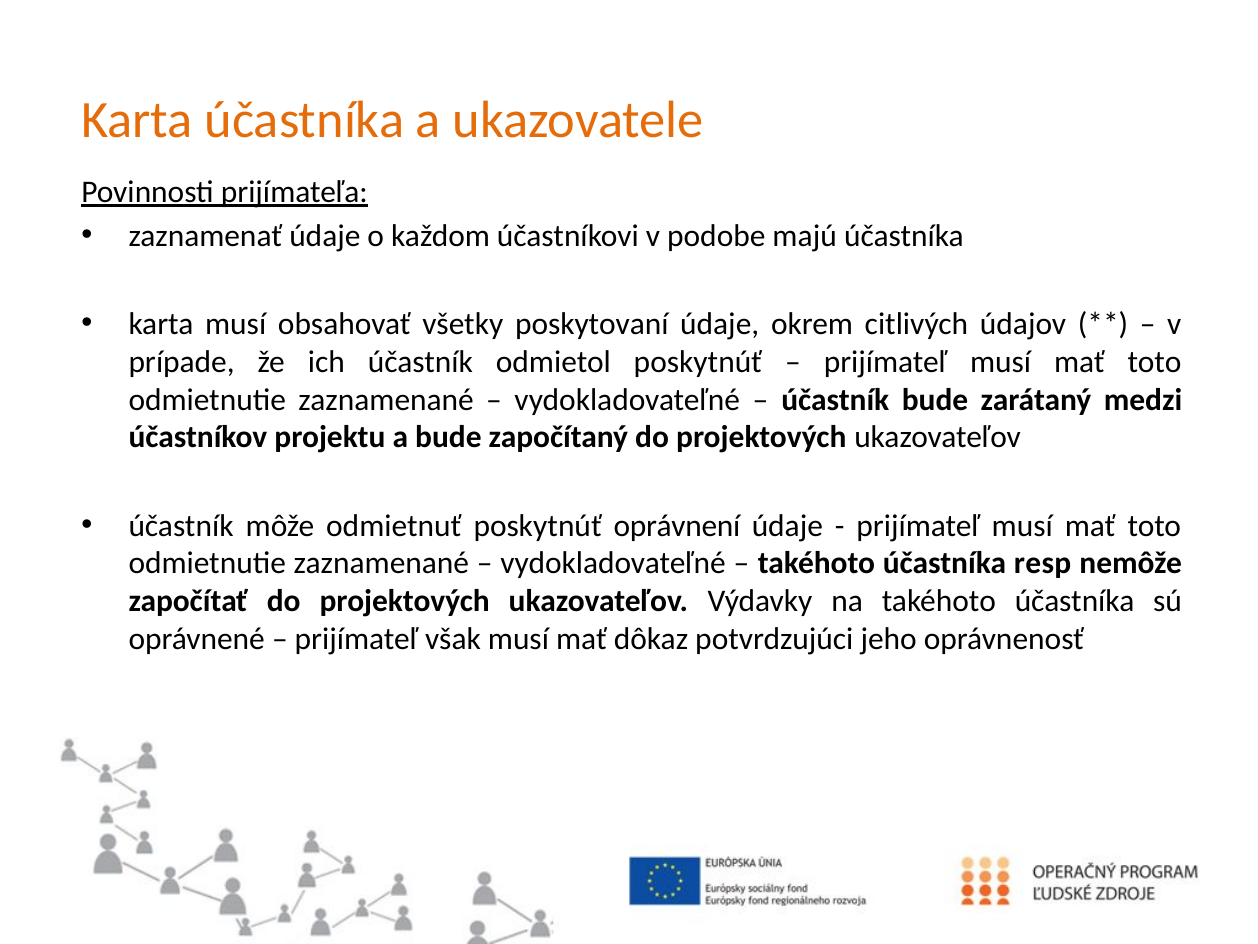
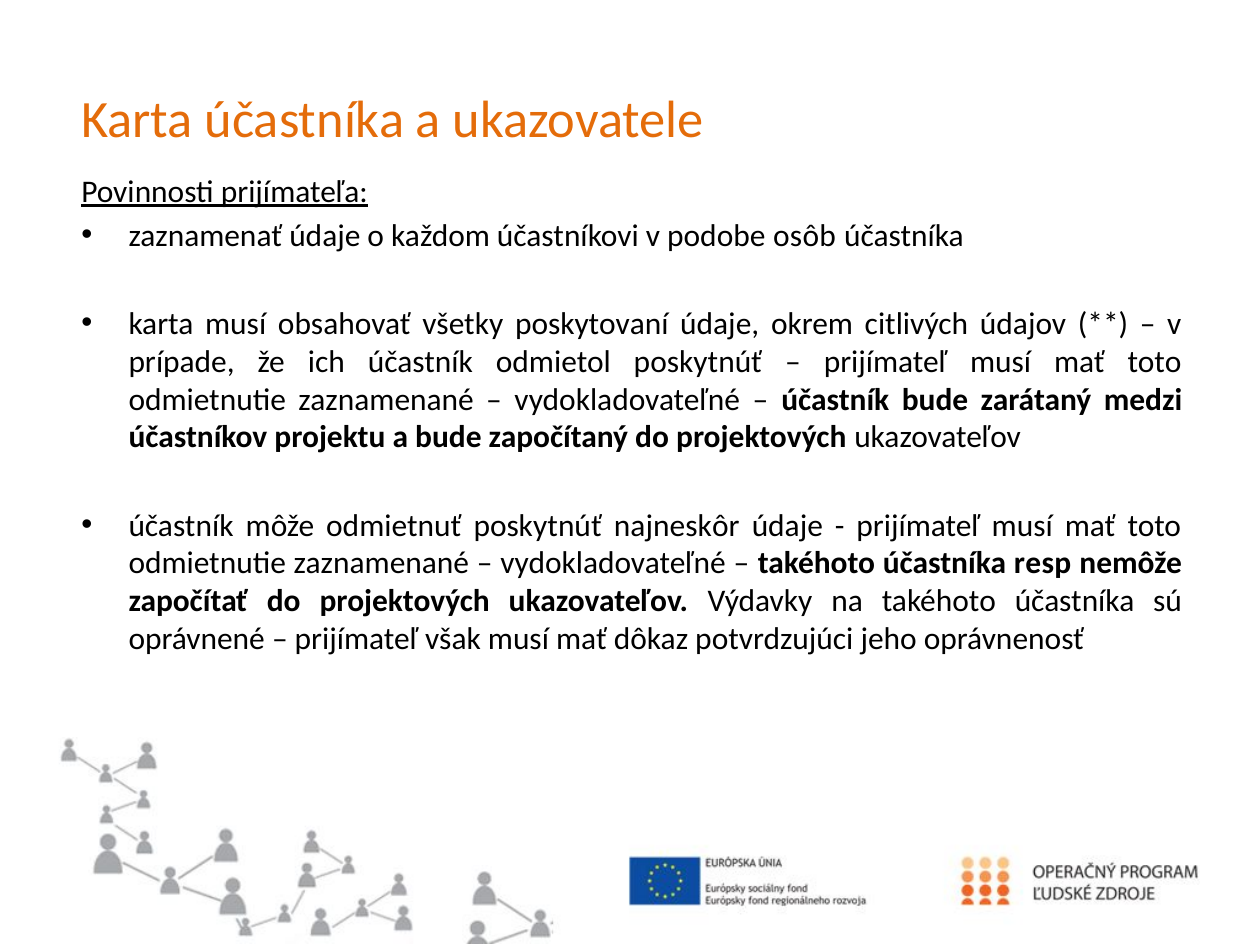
majú: majú -> osôb (805, 236)
oprávnení: oprávnení -> najneskôr (677, 525)
